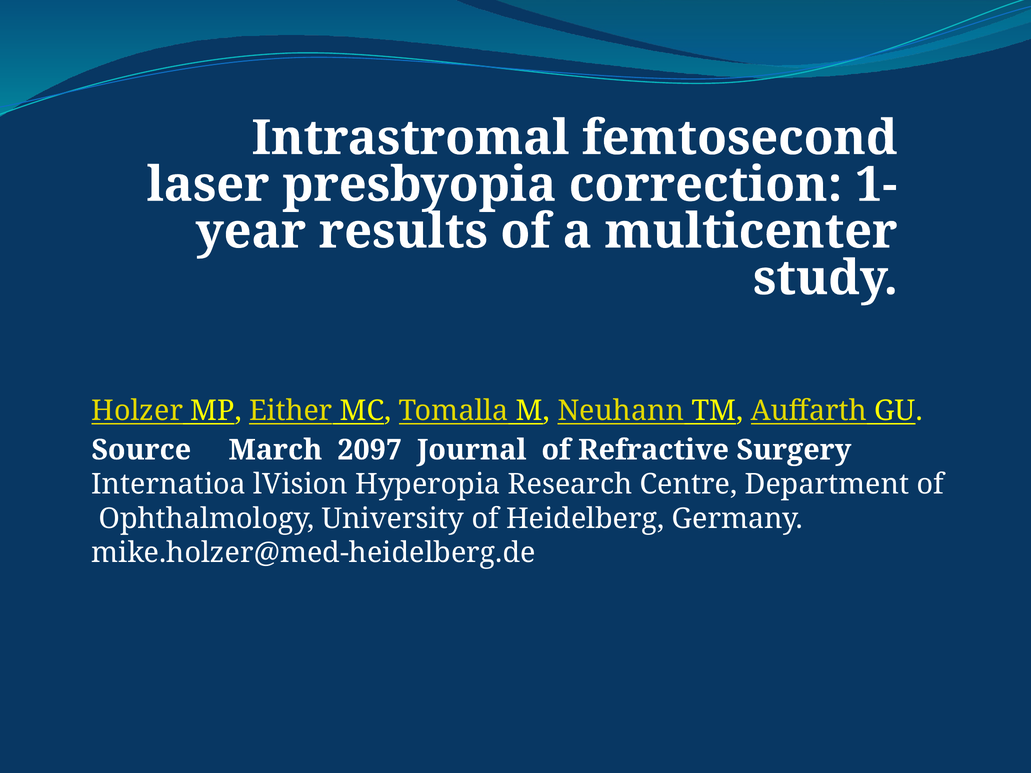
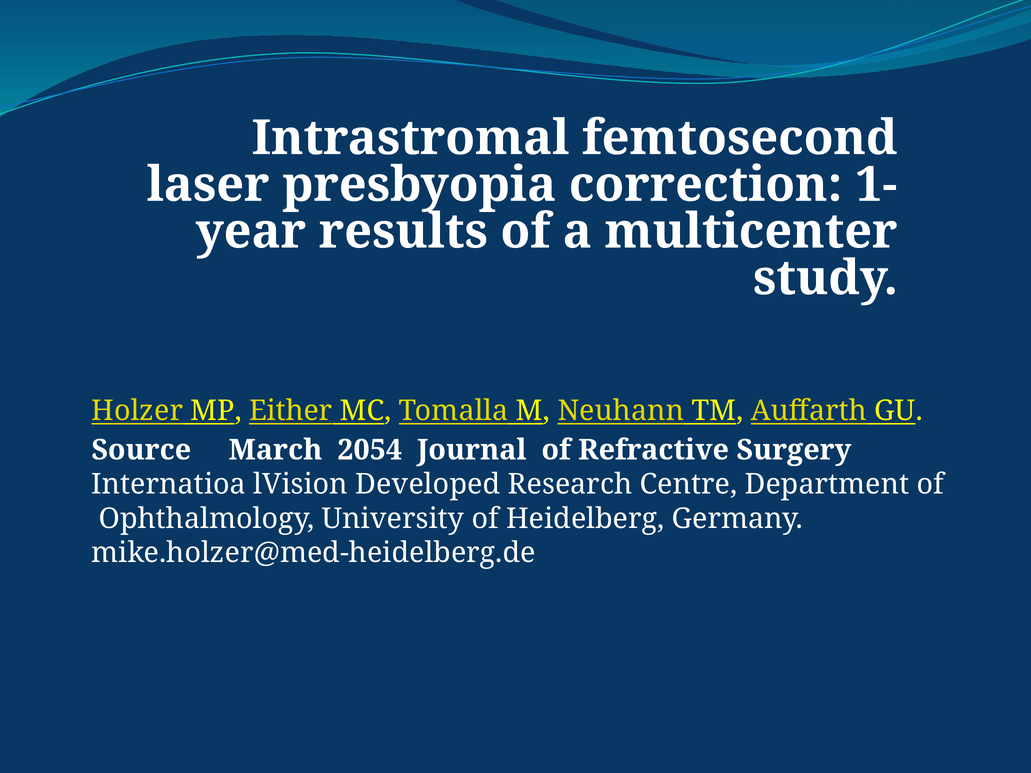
2097: 2097 -> 2054 (370, 450)
Hyperopia: Hyperopia -> Developed (428, 484)
